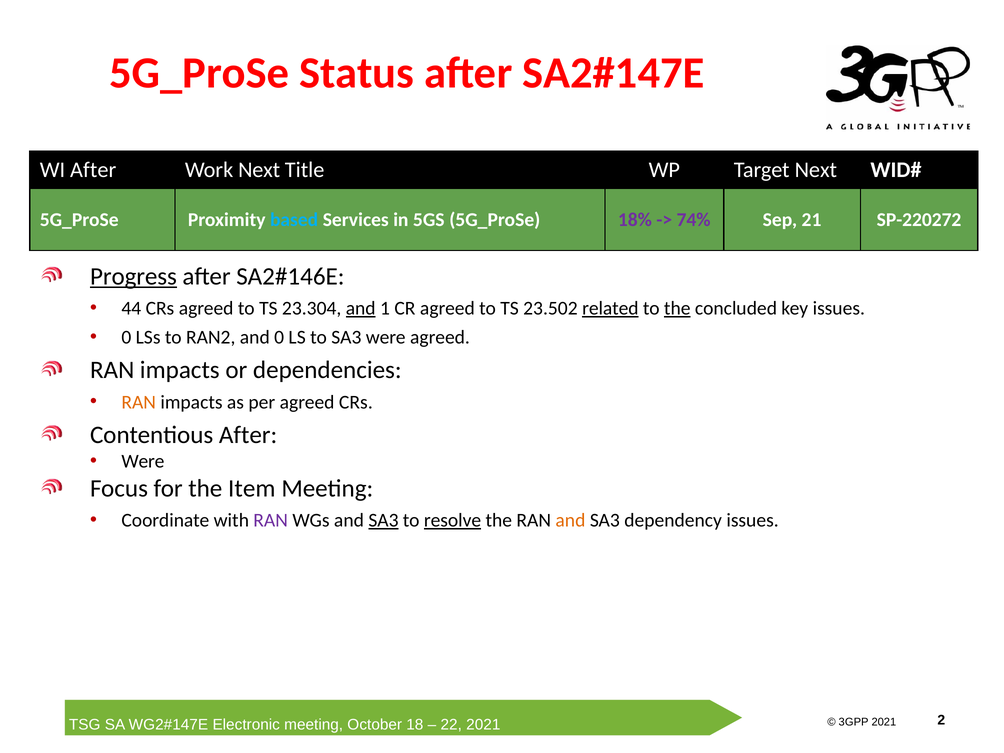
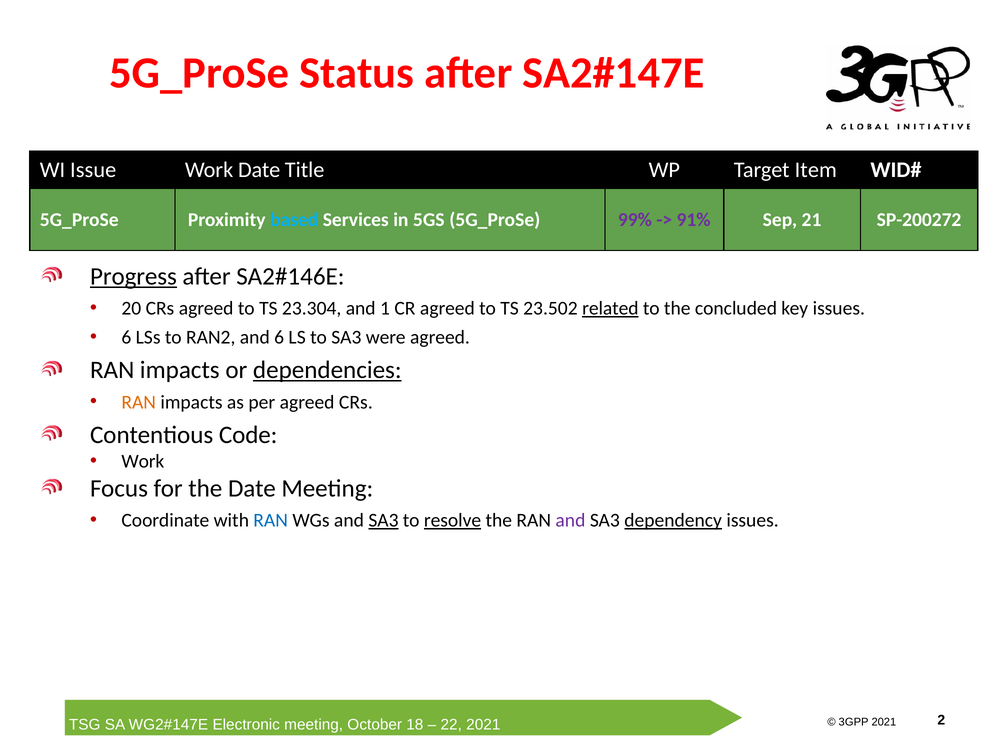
WI After: After -> Issue (93, 170)
Work Next: Next -> Date (259, 170)
Target Next: Next -> Item (816, 170)
18%: 18% -> 99% (635, 220)
74%: 74% -> 91% (694, 220)
SP-220272: SP-220272 -> SP-200272 (919, 220)
44: 44 -> 20 (131, 308)
and underline: present -> none (361, 308)
the underline: present -> none (677, 308)
0: 0 -> 6 (126, 337)
and 0: 0 -> 6 (279, 337)
dependencies underline: none -> present (327, 370)
Contentious After: After -> Code (248, 435)
Were: Were -> Work (143, 461)
the Item: Item -> Date (252, 488)
RAN colour: purple -> blue (271, 520)
and colour: orange -> purple (570, 520)
dependency underline: none -> present (673, 520)
